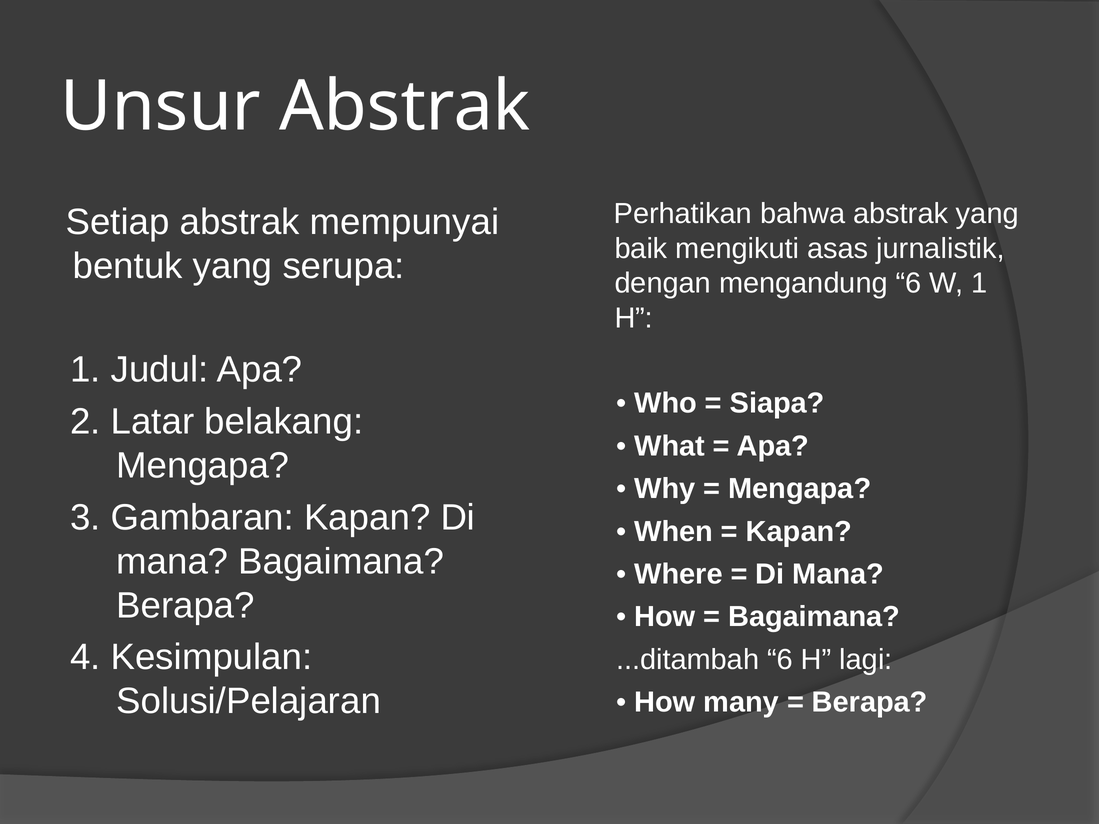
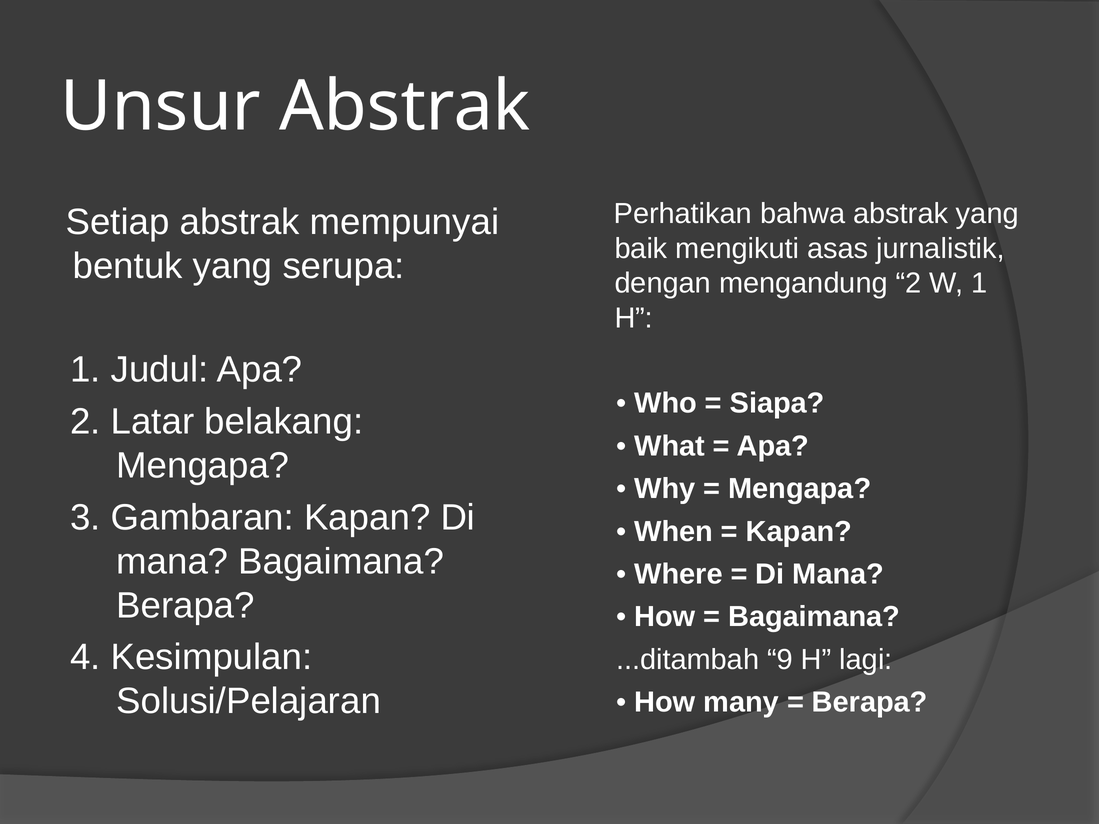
mengandung 6: 6 -> 2 (909, 283)
...ditambah 6: 6 -> 9 (780, 660)
